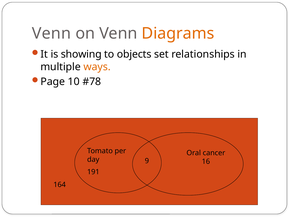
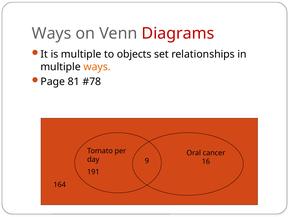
Venn: Venn -> Ways (52, 33)
Diagrams colour: orange -> red (178, 33)
is showing: showing -> multiple (81, 54)
10: 10 -> 81 (74, 82)
